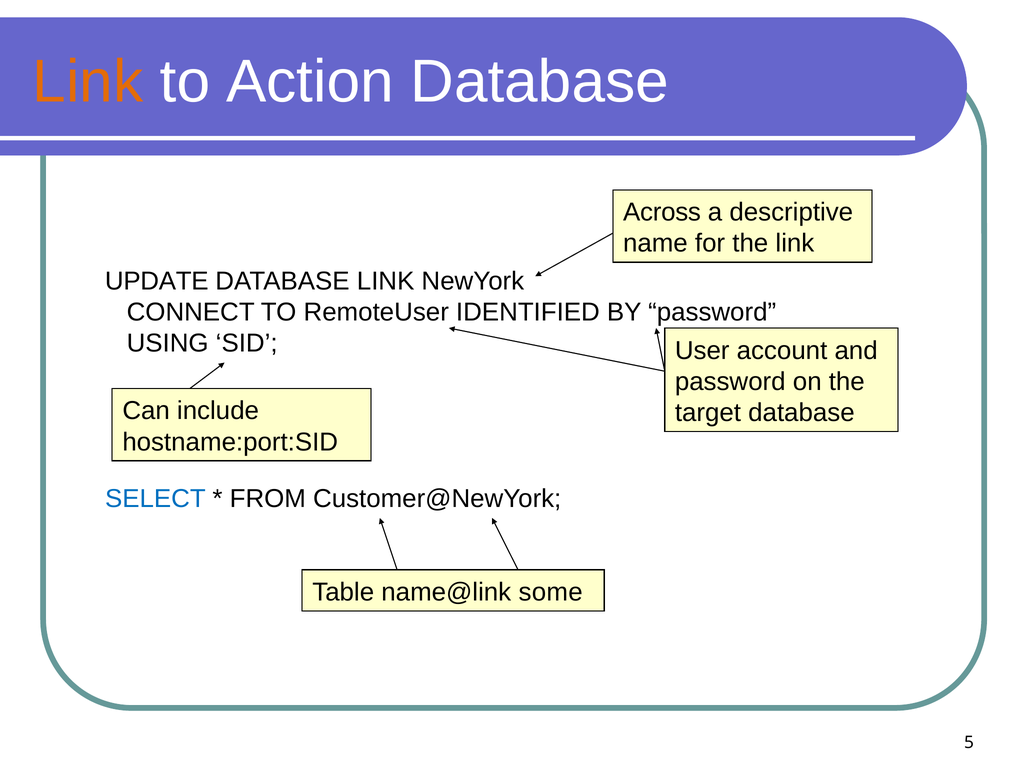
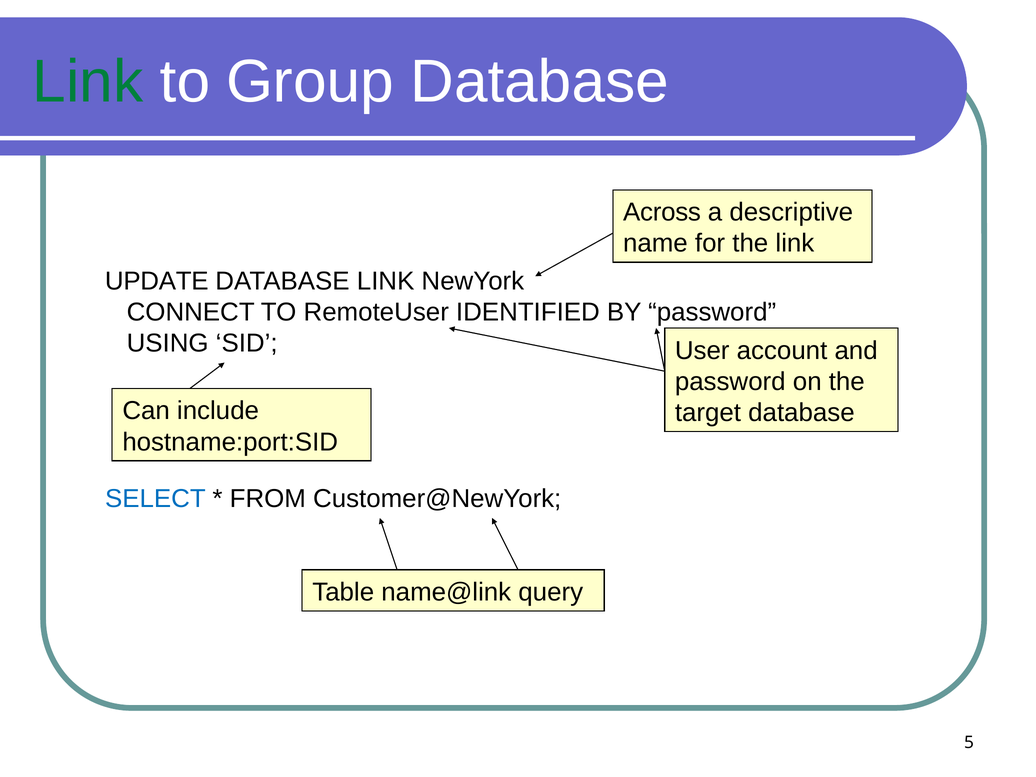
Link colour: orange -> green (88, 82)
Action: Action -> Group (310, 82)
some: some -> query (551, 592)
